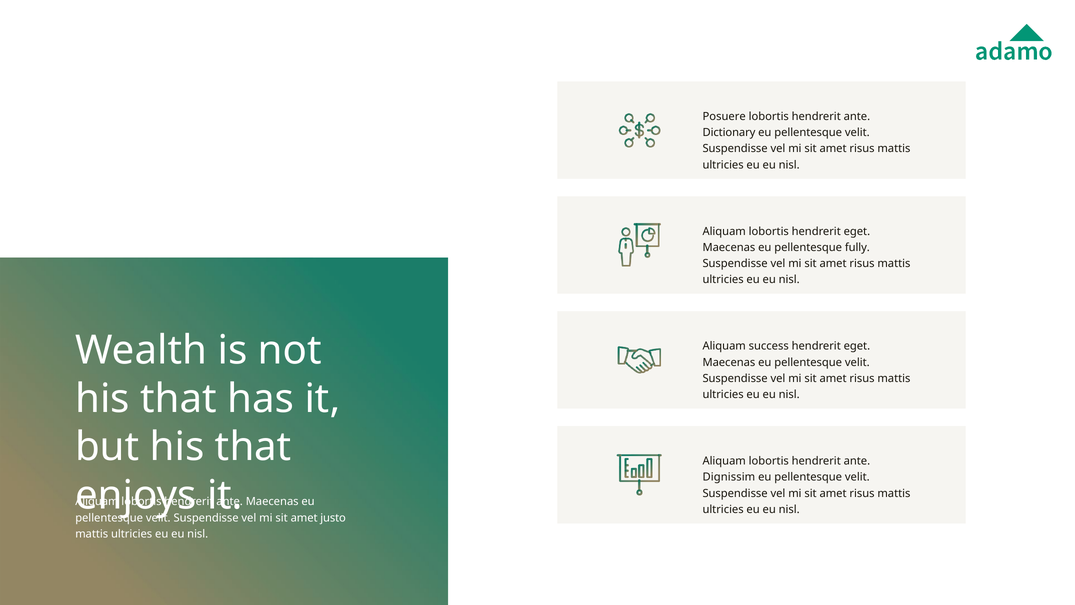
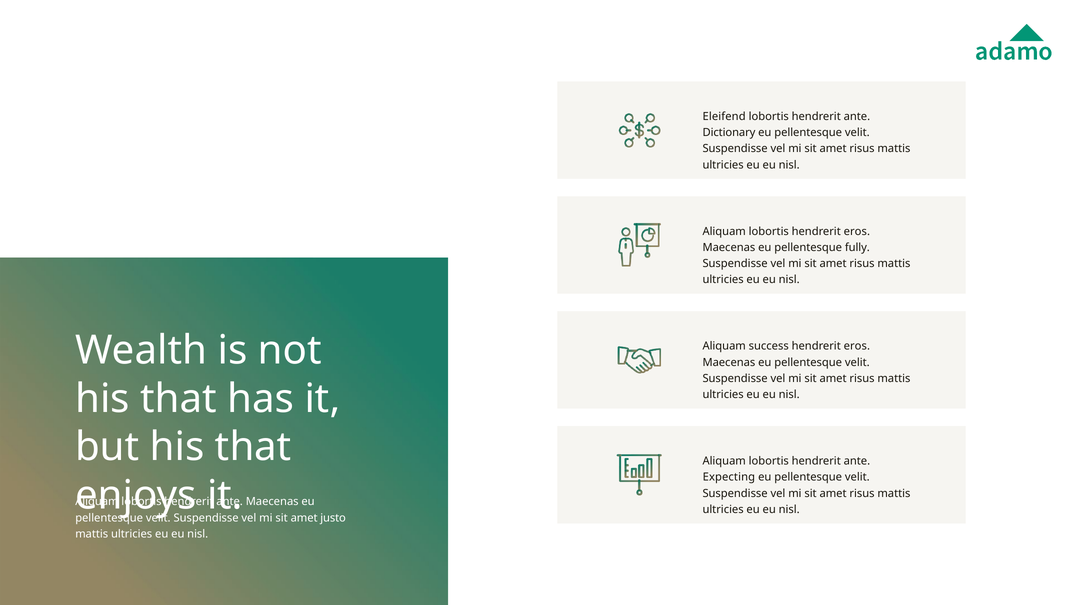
Posuere: Posuere -> Eleifend (724, 116)
lobortis hendrerit eget: eget -> eros (857, 231)
eget: eget -> eros (857, 346)
Dignissim: Dignissim -> Expecting (729, 477)
